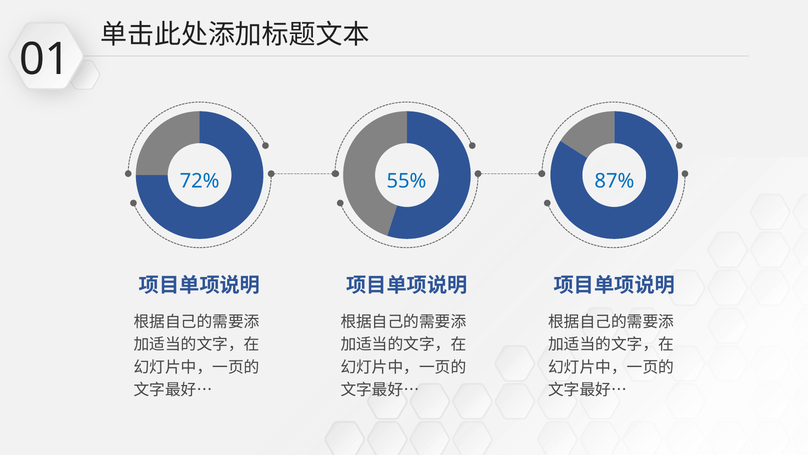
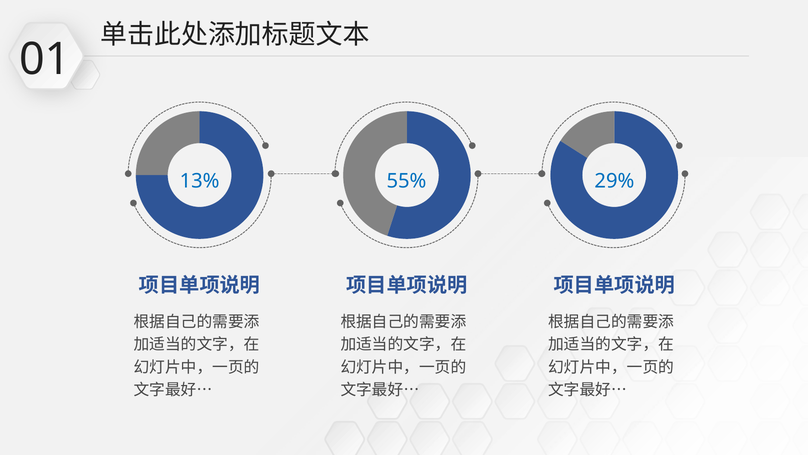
72%: 72% -> 13% (200, 181)
87%: 87% -> 29% (614, 181)
